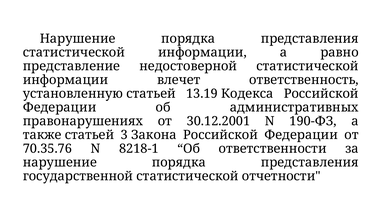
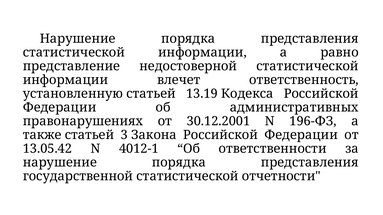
190-ФЗ: 190-ФЗ -> 196-ФЗ (313, 121)
70.35.76: 70.35.76 -> 13.05.42 (47, 149)
8218-1: 8218-1 -> 4012-1 (139, 149)
